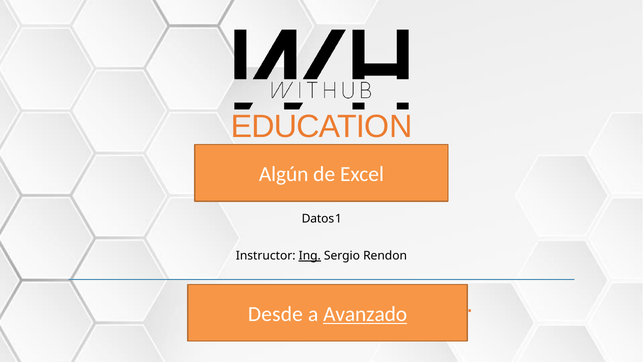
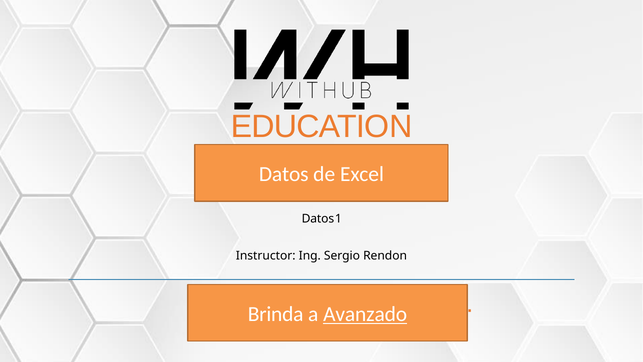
Algún: Algún -> Datos (284, 174)
Ing underline: present -> none (310, 256)
Desde: Desde -> Brinda (276, 314)
